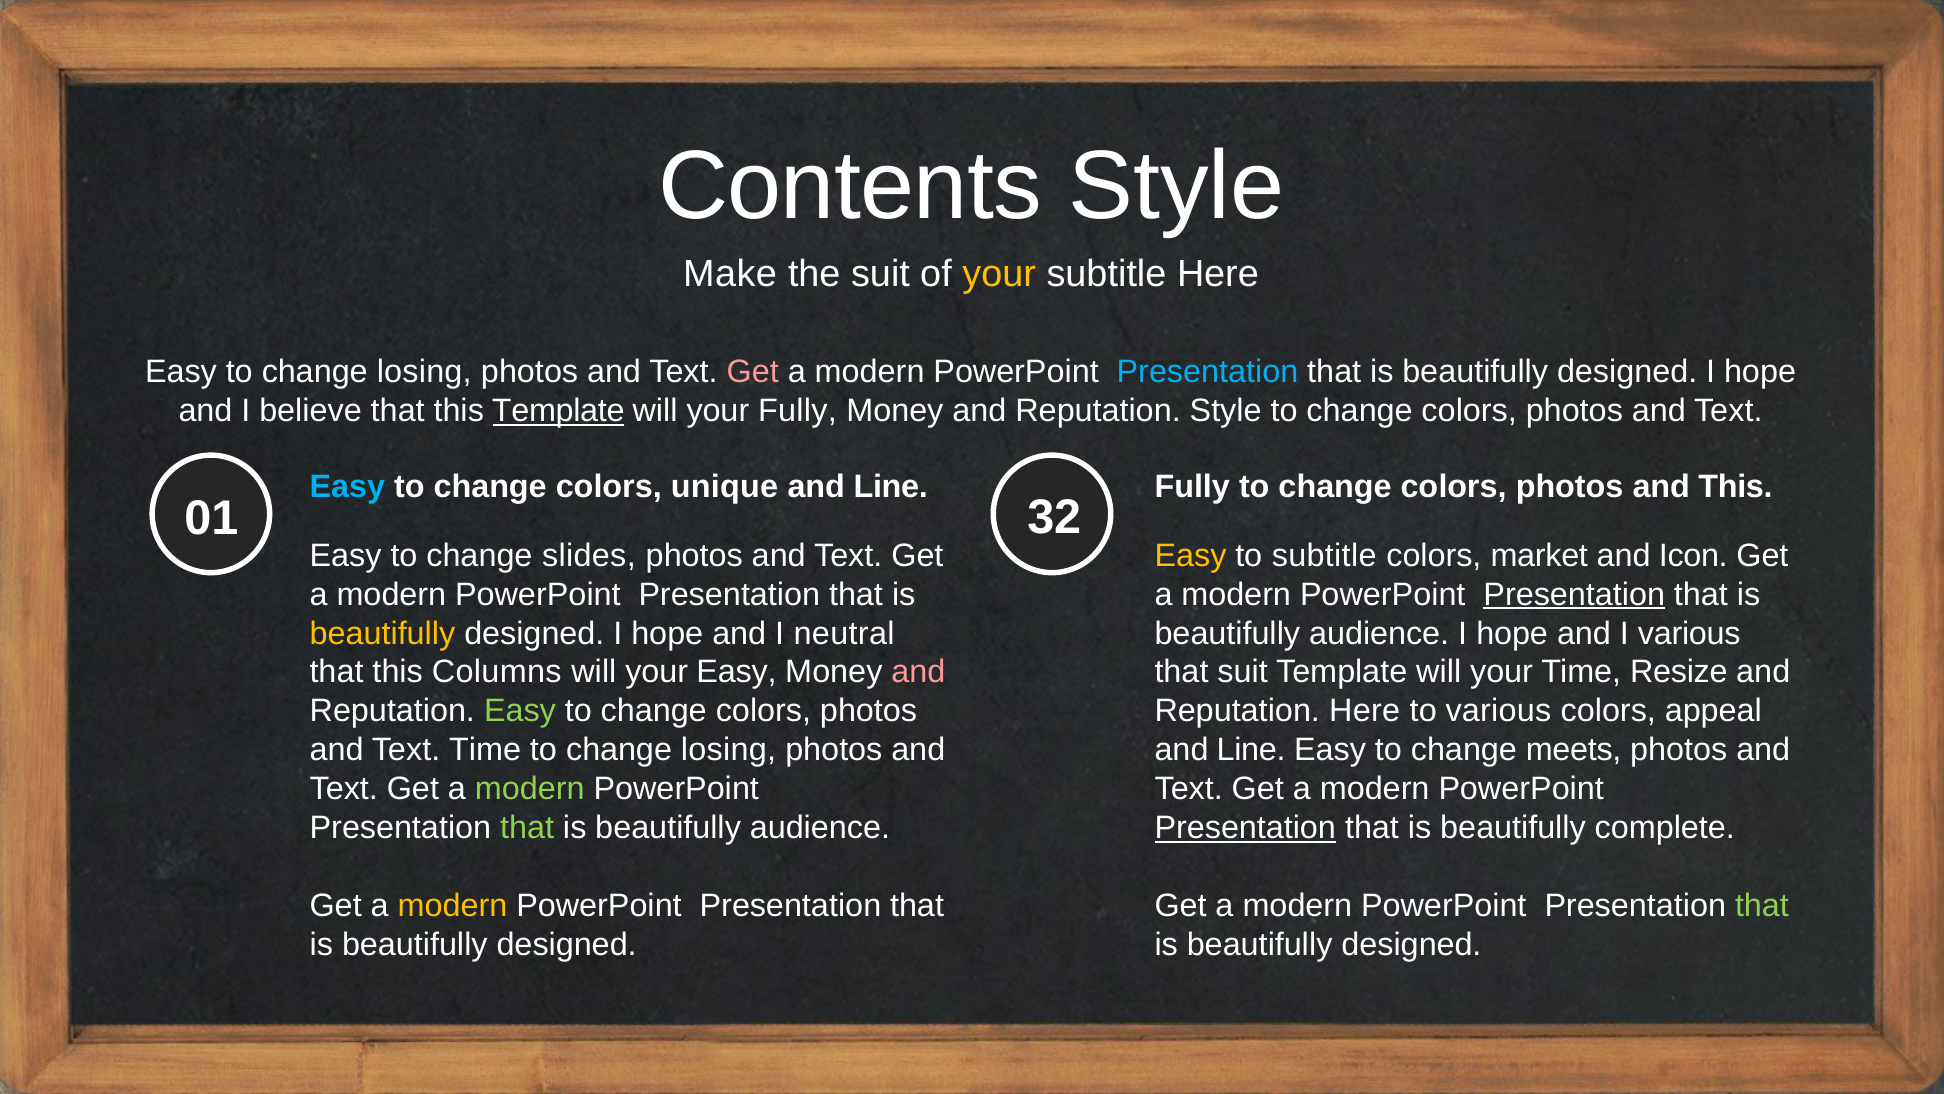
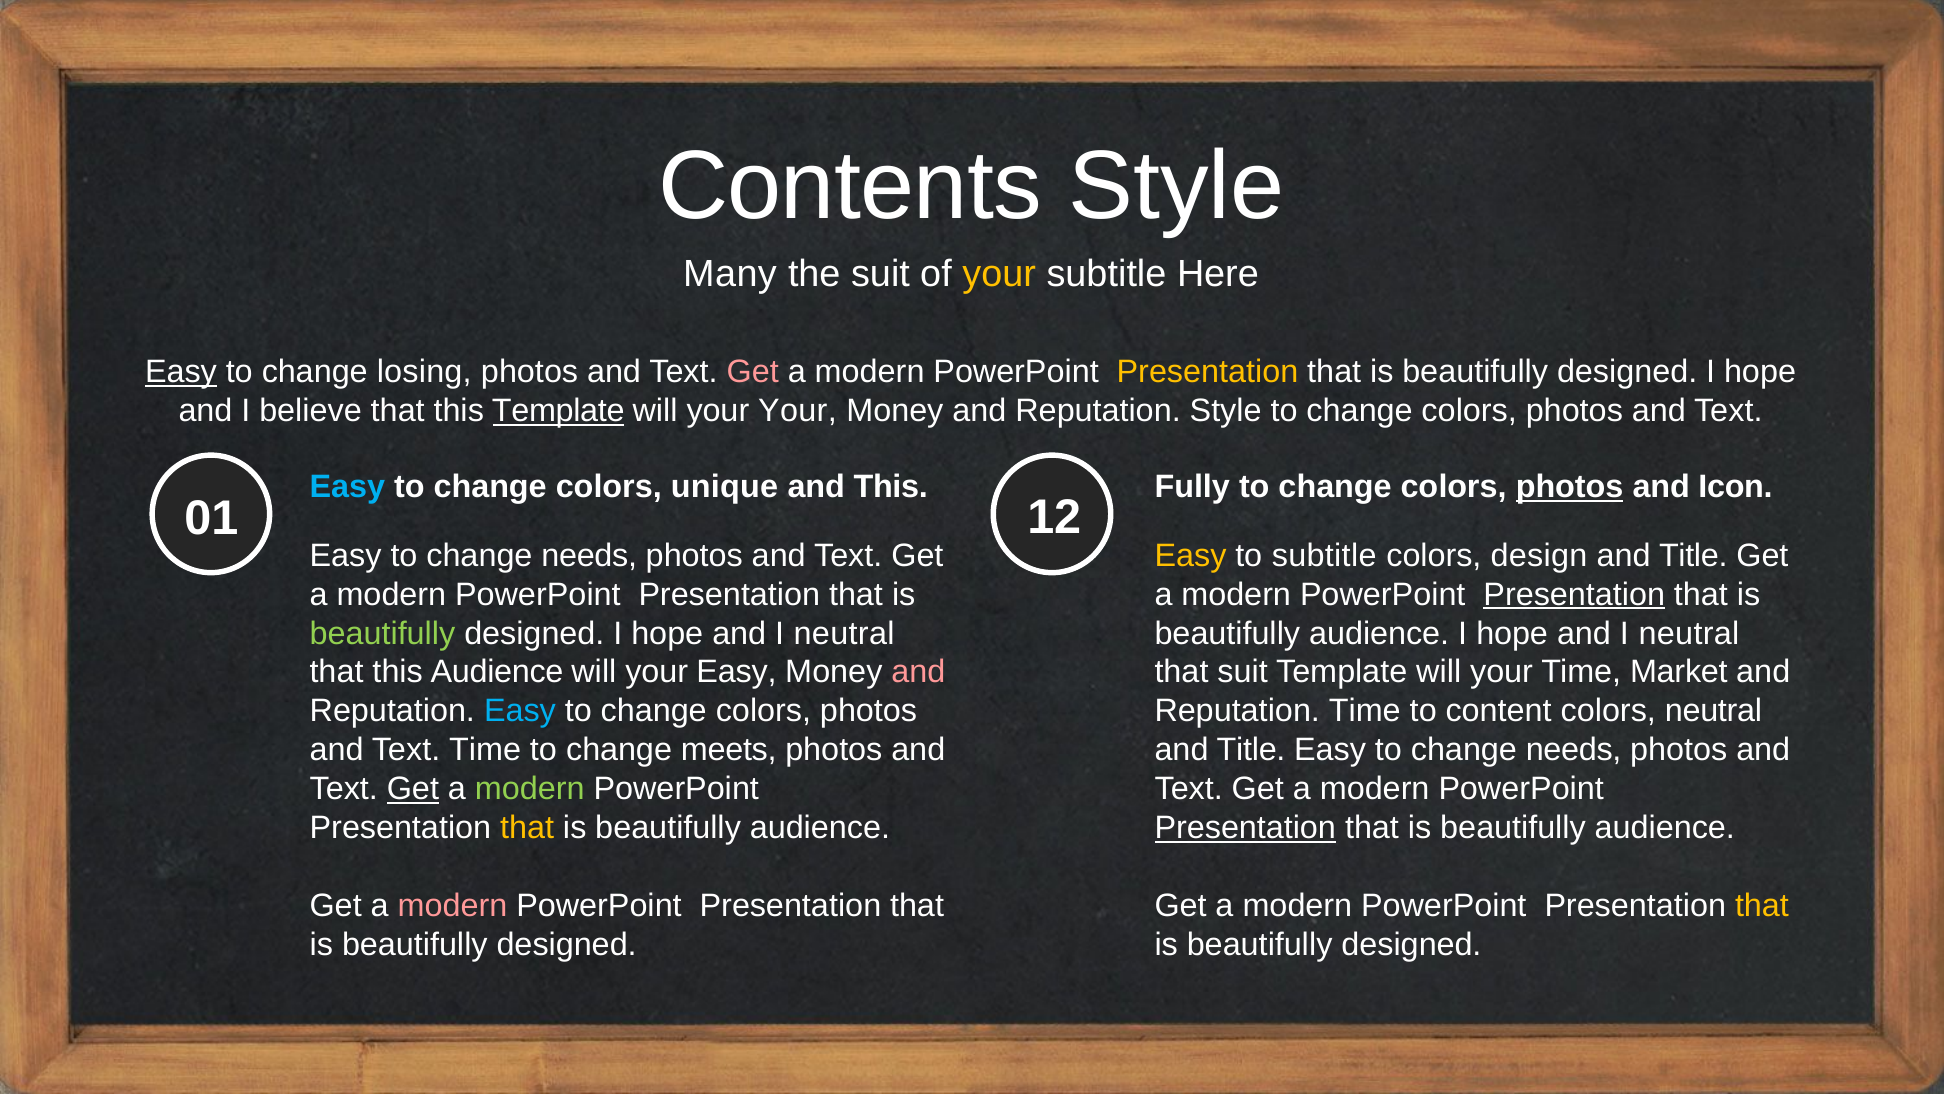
Make: Make -> Many (730, 274)
Easy underline: none -> present (181, 372)
Presentation colour: light blue -> yellow (1207, 372)
your Fully: Fully -> Your (797, 411)
Line: Line -> This (891, 487)
photos underline: none -> present (1570, 487)
and This: This -> Icon (1736, 487)
32: 32 -> 12 (1054, 517)
slides: slides -> needs (589, 555)
market: market -> design (1539, 555)
Icon: Icon -> Title (1693, 555)
beautifully colour: yellow -> light green (382, 633)
various: various -> neutral (1689, 633)
this Columns: Columns -> Audience (497, 672)
Resize: Resize -> Market (1679, 672)
Easy colour: light green -> light blue (520, 711)
Reputation Here: Here -> Time (1365, 711)
to various: various -> content (1499, 711)
colors appeal: appeal -> neutral (1713, 711)
losing: losing -> meets (729, 750)
Line: Line -> Title (1251, 750)
meets: meets -> needs (1574, 750)
Get underline: none -> present (413, 789)
that colour: light green -> yellow (527, 828)
complete: complete -> audience (1665, 828)
modern colour: yellow -> pink (452, 905)
that colour: light green -> yellow (1762, 905)
